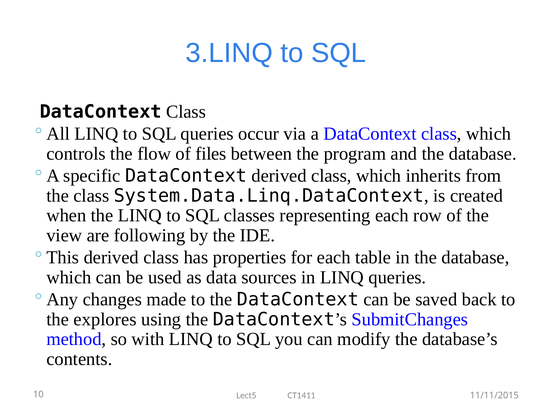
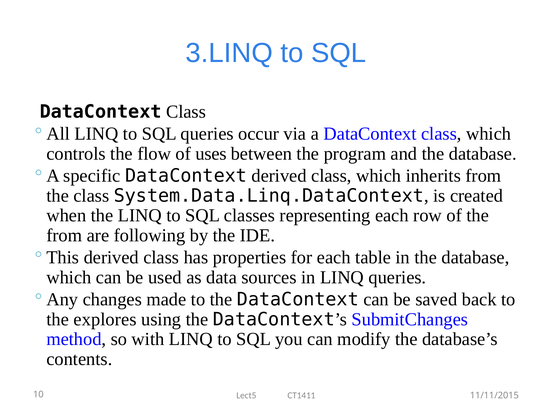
files: files -> uses (211, 154)
view: view -> from (64, 235)
